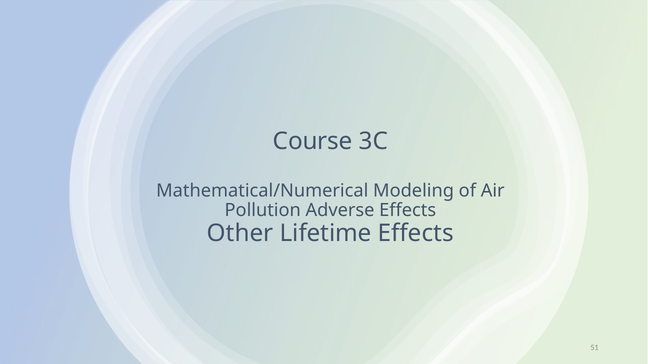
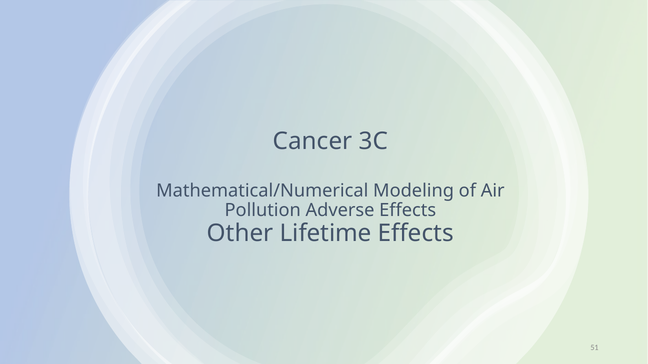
Course: Course -> Cancer (313, 142)
